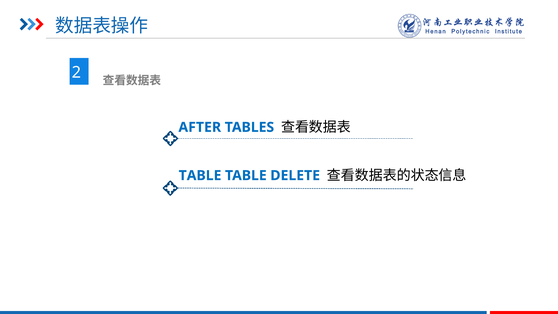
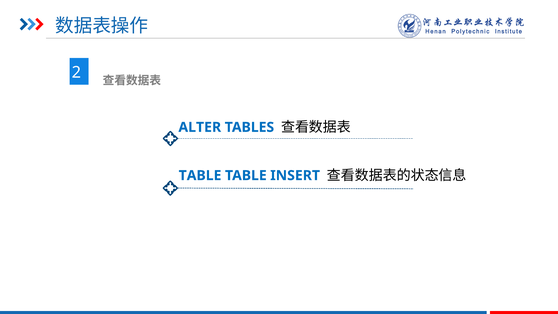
AFTER: AFTER -> ALTER (200, 127)
DELETE: DELETE -> INSERT (295, 176)
